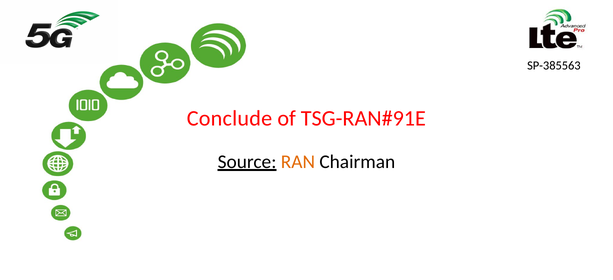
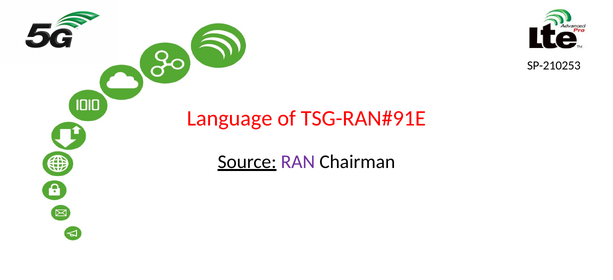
SP-385563: SP-385563 -> SP-210253 (554, 66)
Conclude: Conclude -> Language (230, 119)
RAN colour: orange -> purple (298, 162)
